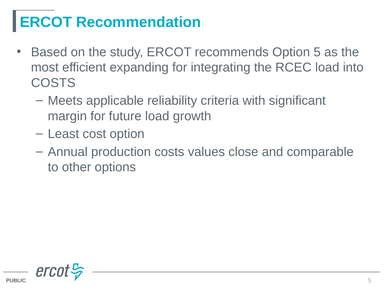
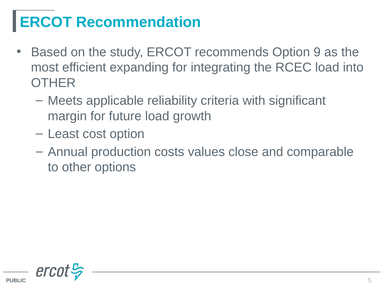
Option 5: 5 -> 9 (317, 52)
COSTS: COSTS -> OTHER (53, 83)
